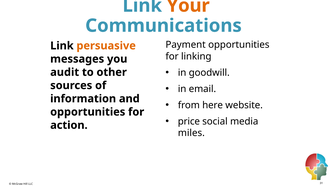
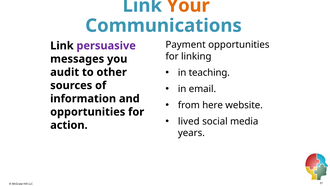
persuasive colour: orange -> purple (106, 46)
goodwill: goodwill -> teaching (209, 73)
price: price -> lived (189, 121)
miles: miles -> years (191, 133)
